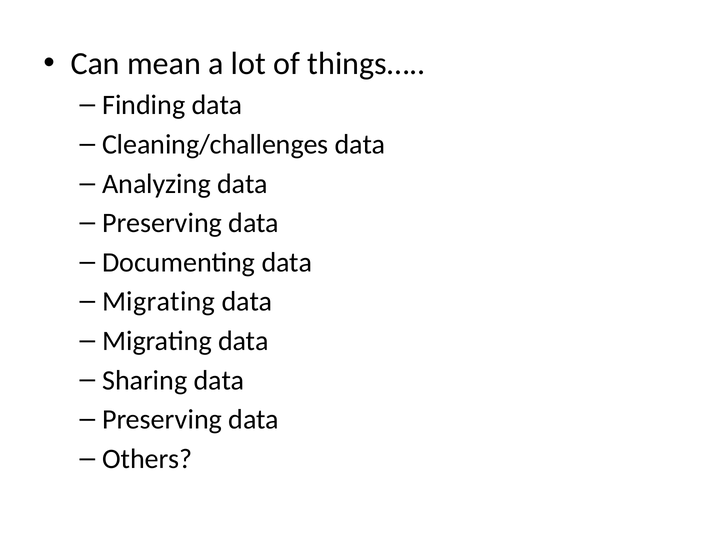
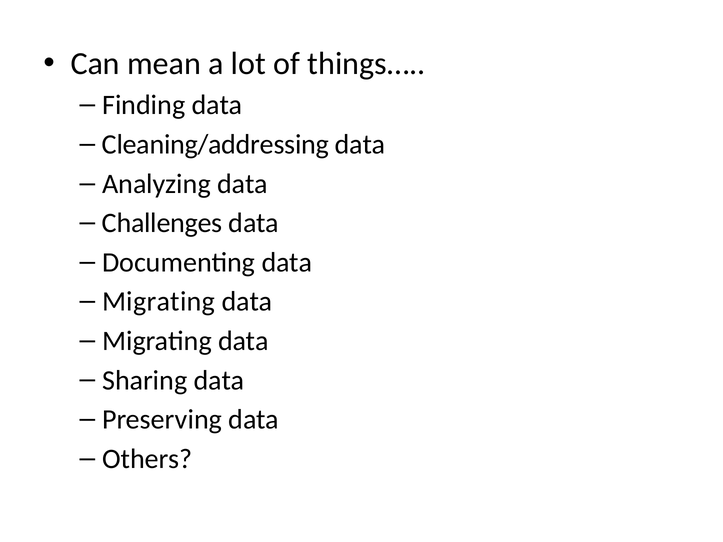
Cleaning/challenges: Cleaning/challenges -> Cleaning/addressing (215, 145)
Preserving: Preserving -> Challenges (162, 223)
